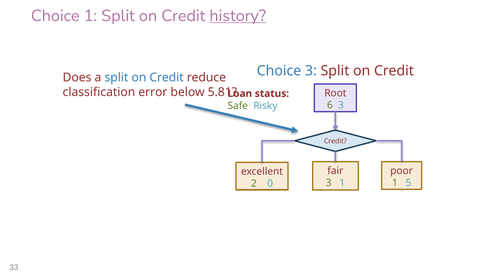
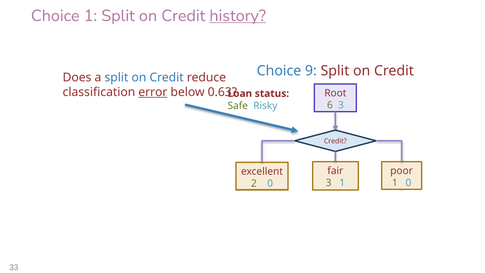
Choice 3: 3 -> 9 (311, 71)
error underline: none -> present (153, 92)
5.81: 5.81 -> 0.63 (222, 92)
1 5: 5 -> 0 (408, 183)
